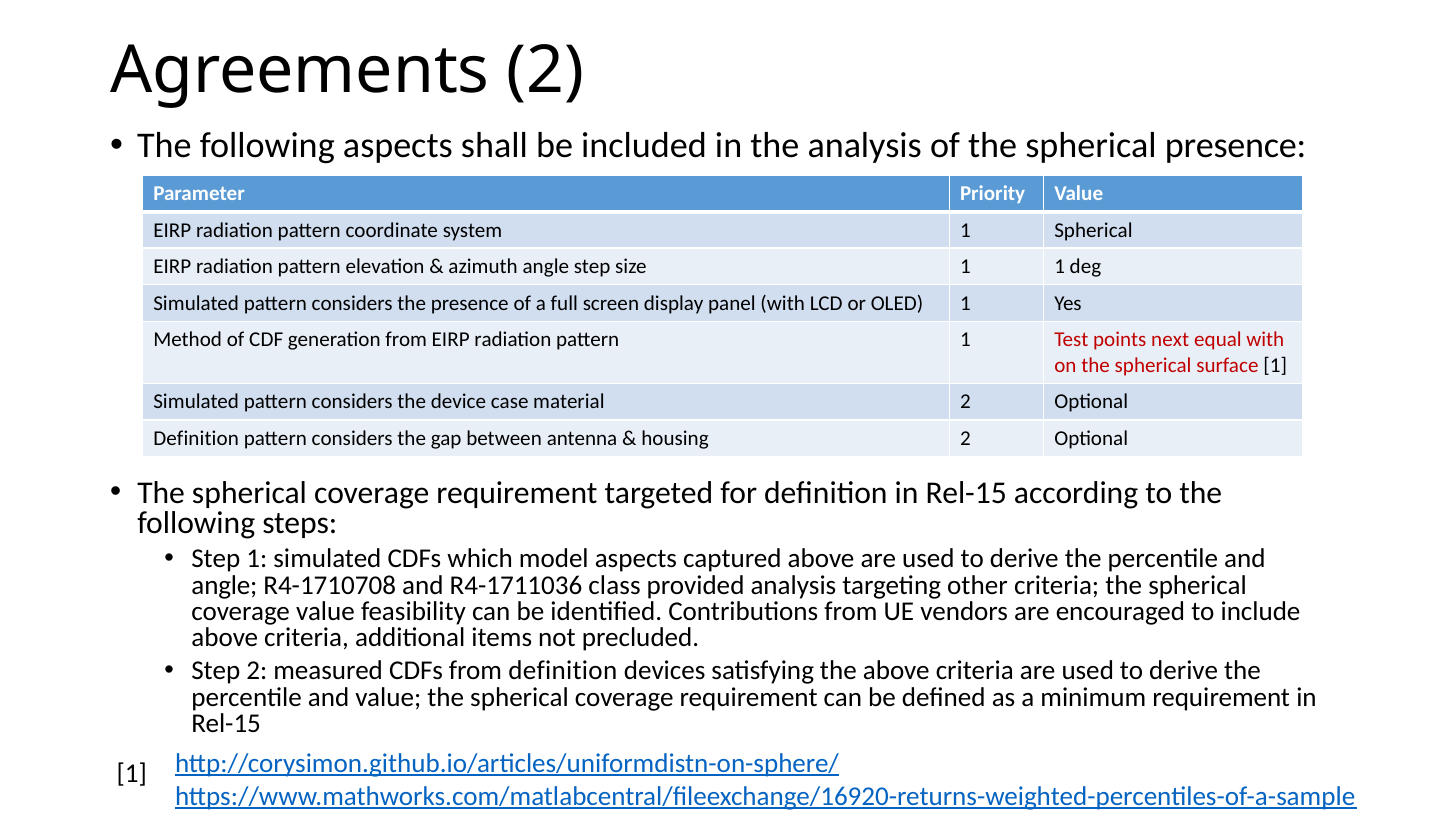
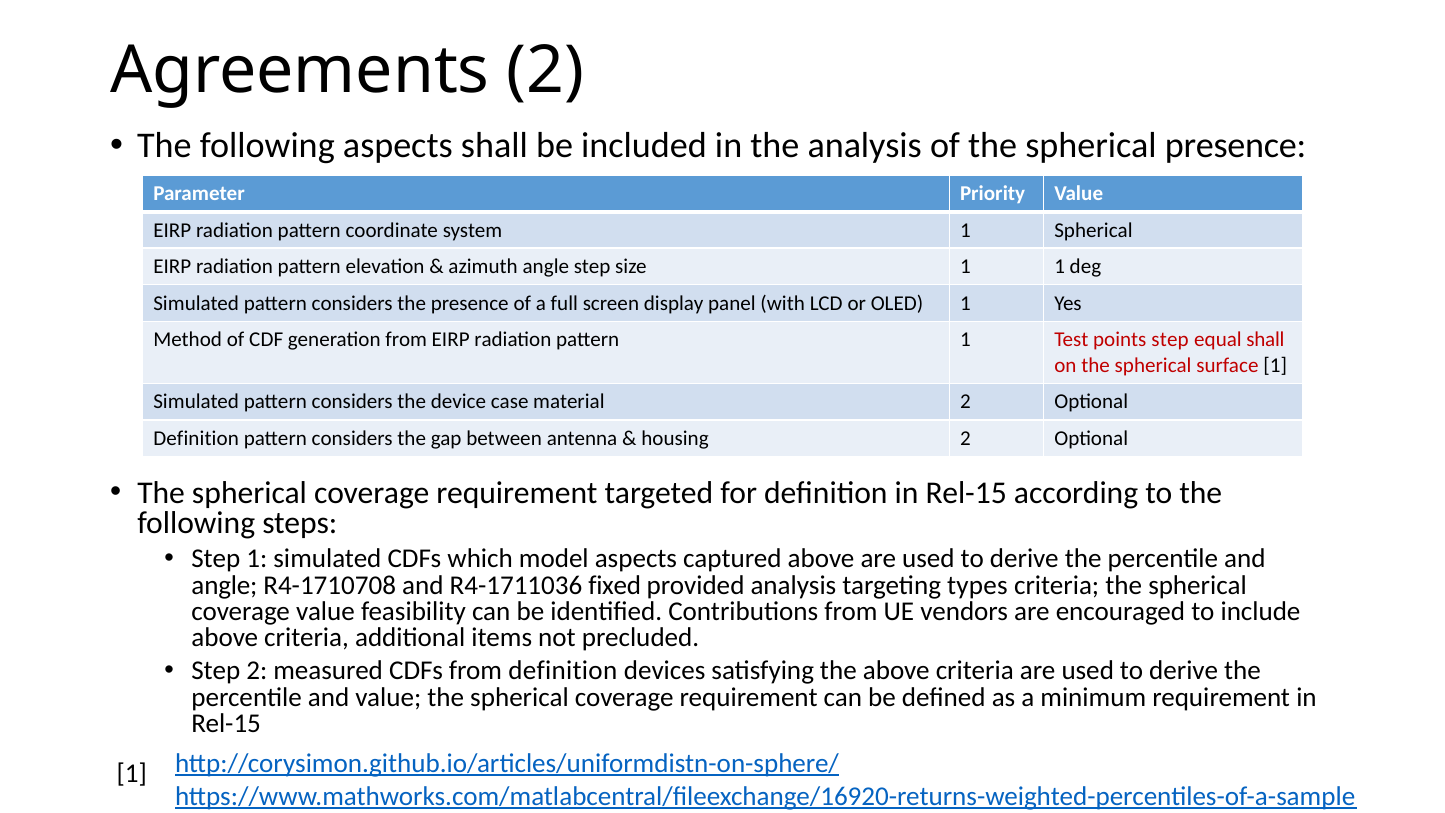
points next: next -> step (1170, 340)
equal with: with -> shall (1265, 340)
class: class -> fixed (615, 585)
other: other -> types (977, 585)
